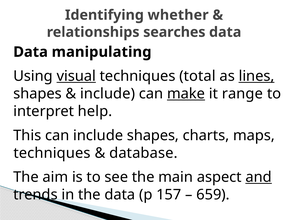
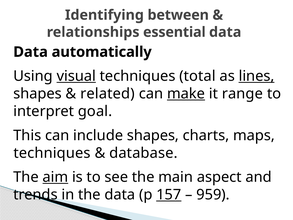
whether: whether -> between (178, 15)
searches: searches -> essential (174, 32)
manipulating: manipulating -> automatically (102, 52)
include: include -> related (108, 94)
help: help -> goal (95, 111)
aim underline: none -> present (55, 177)
and underline: present -> none (259, 177)
157 underline: none -> present (169, 194)
659: 659 -> 959 (213, 194)
